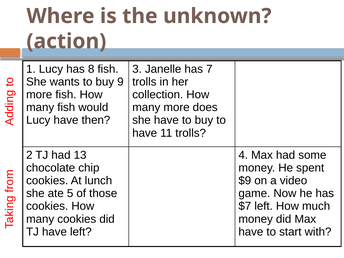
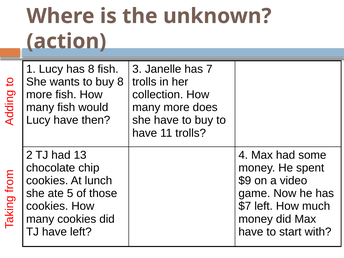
buy 9: 9 -> 8 (120, 82)
